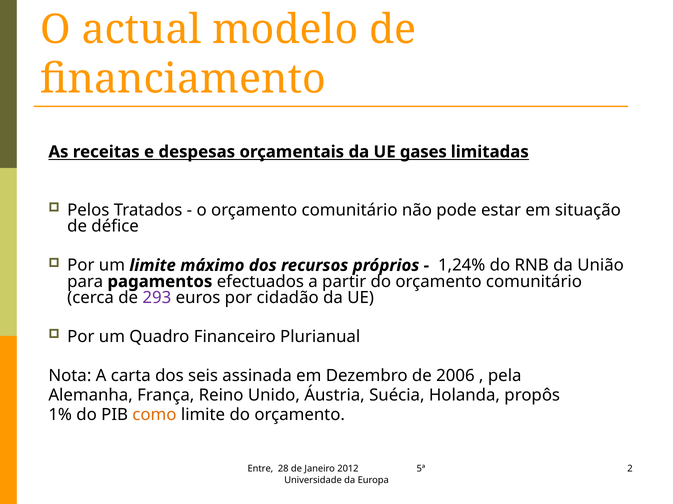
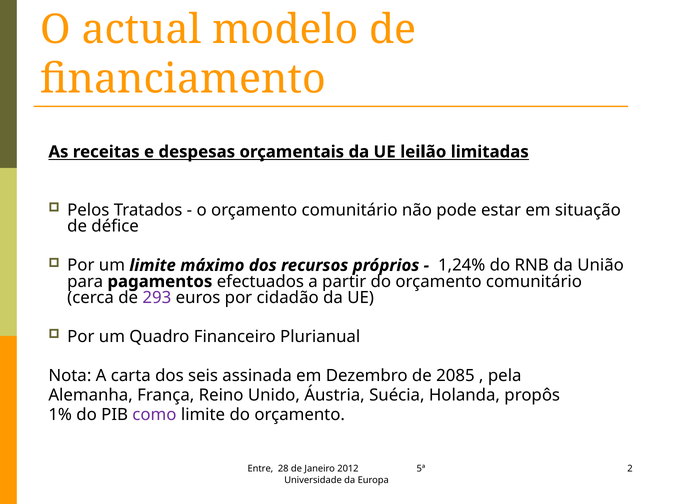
gases: gases -> leilão (423, 152)
2006: 2006 -> 2085 (455, 376)
como colour: orange -> purple (154, 415)
